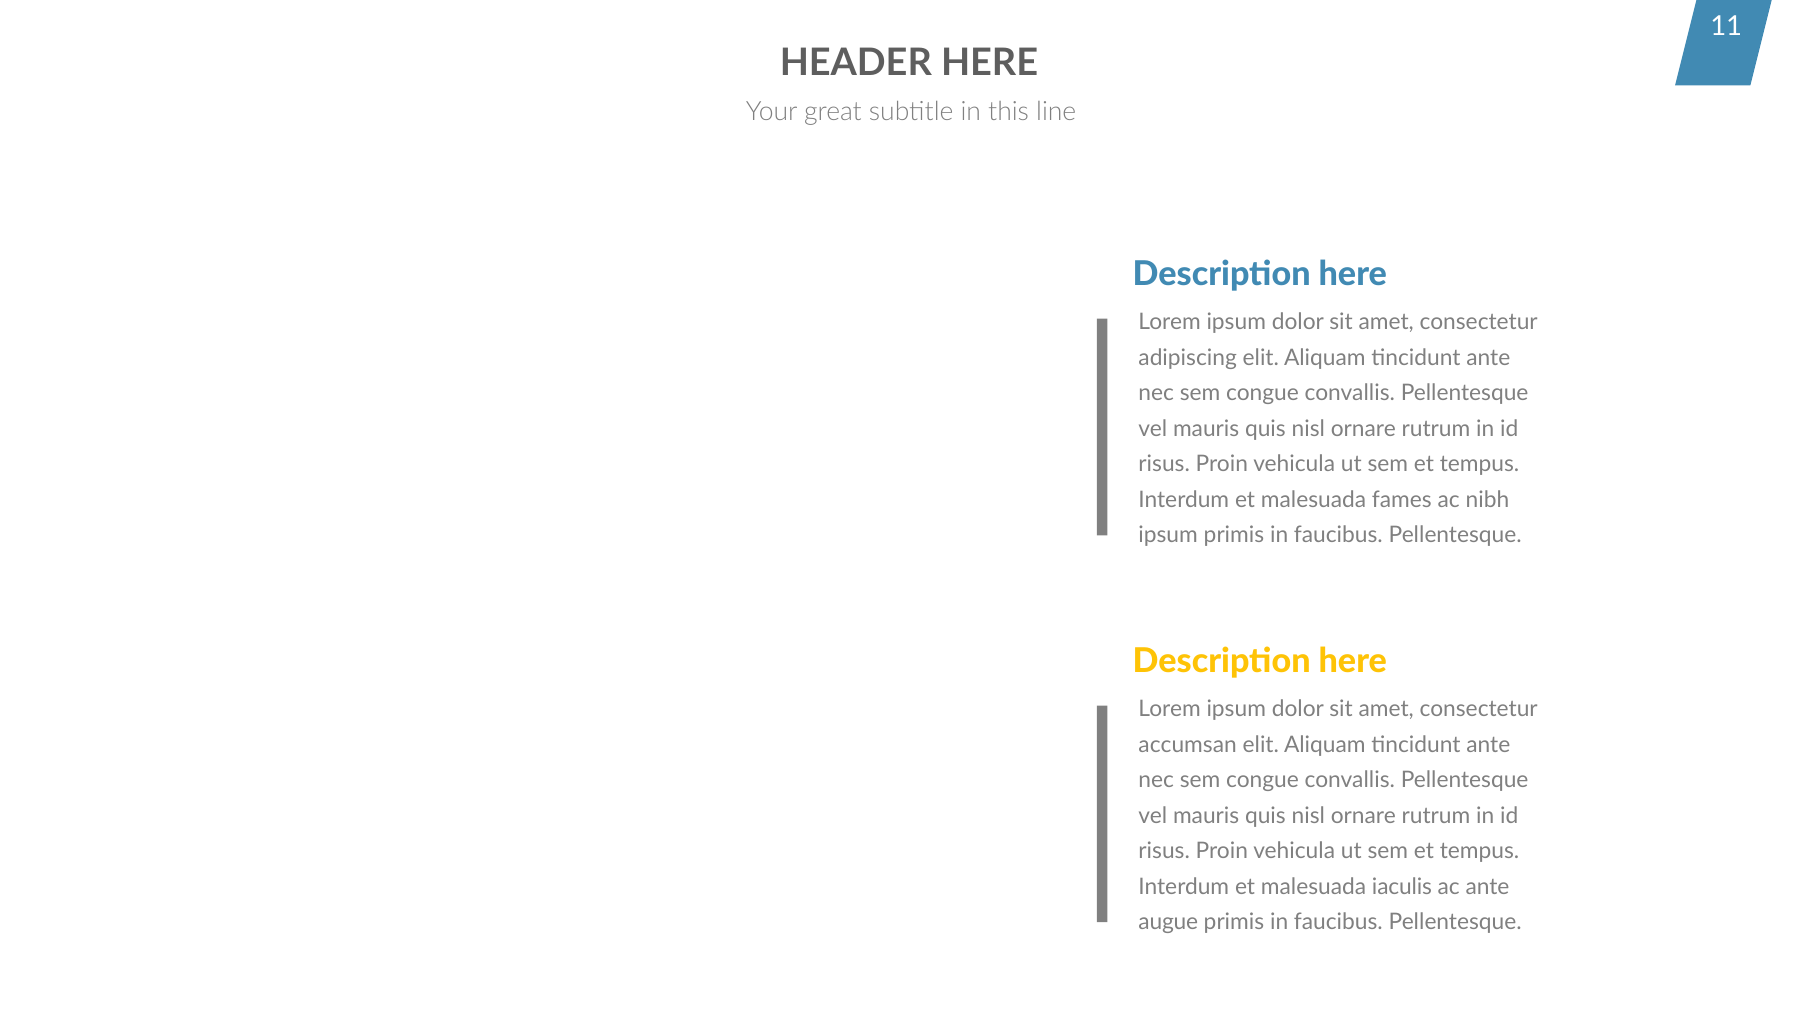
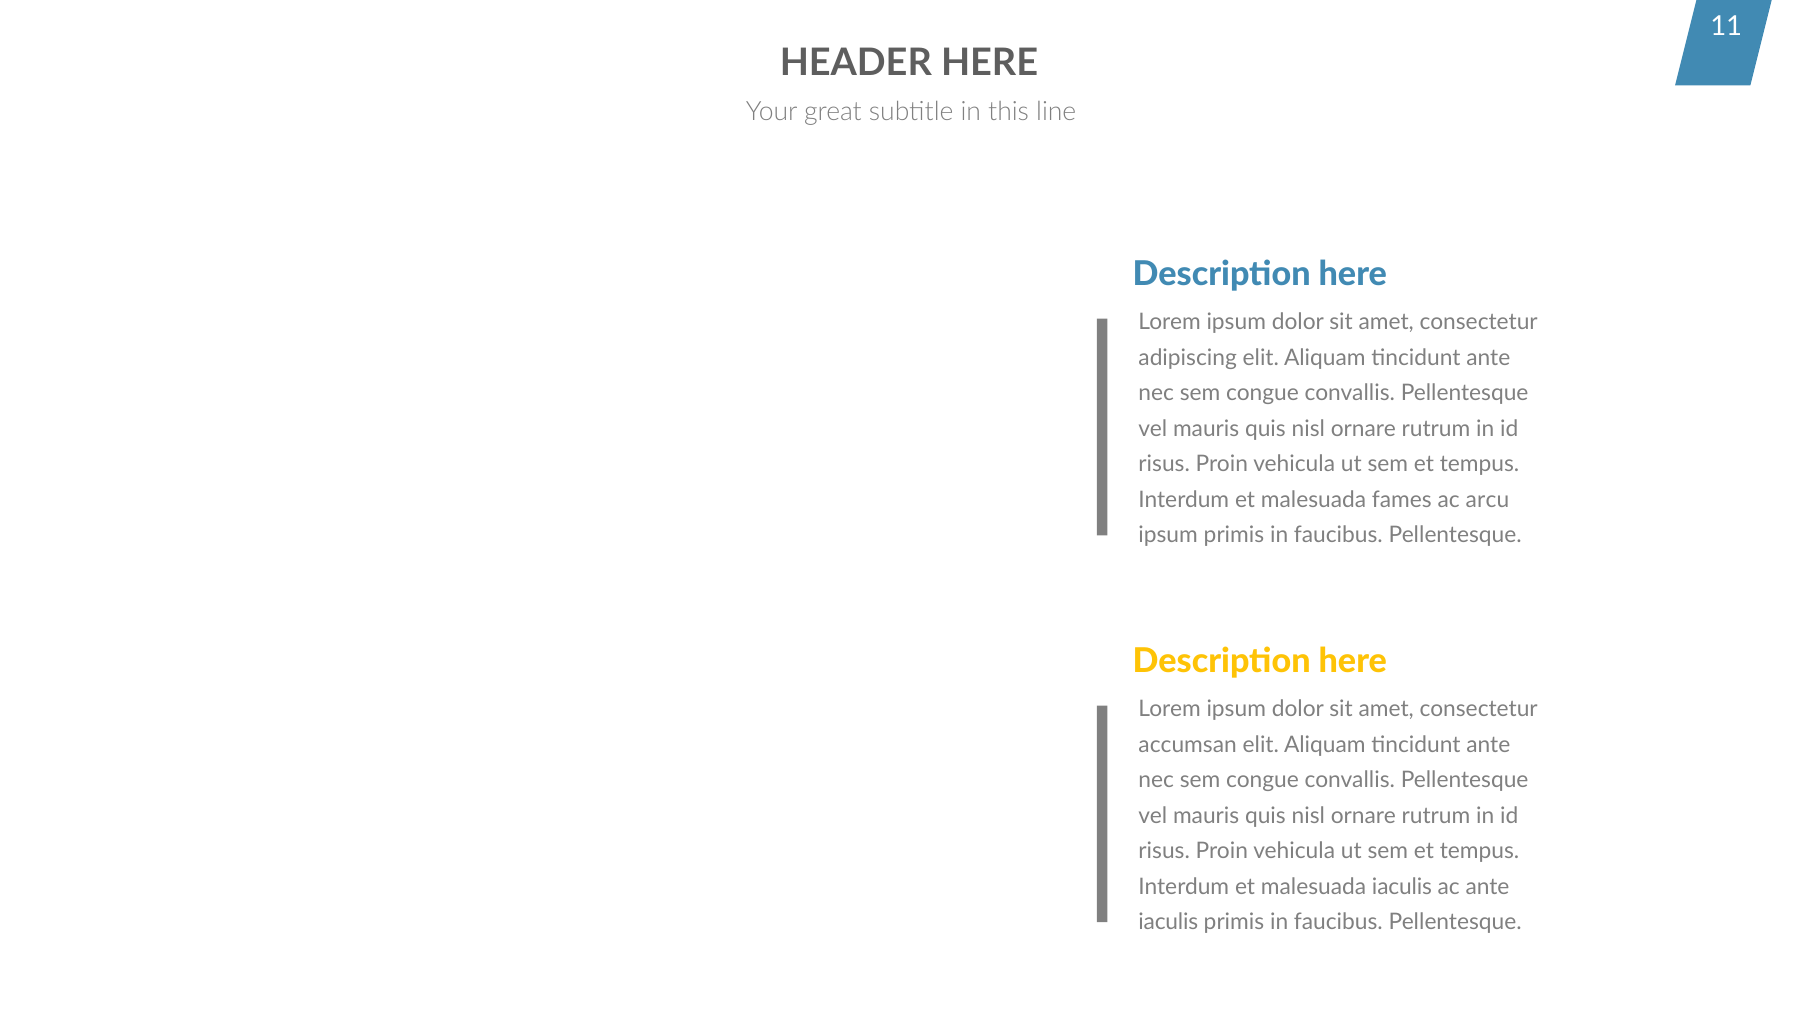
nibh: nibh -> arcu (1487, 499)
augue: augue -> iaculis (1168, 922)
